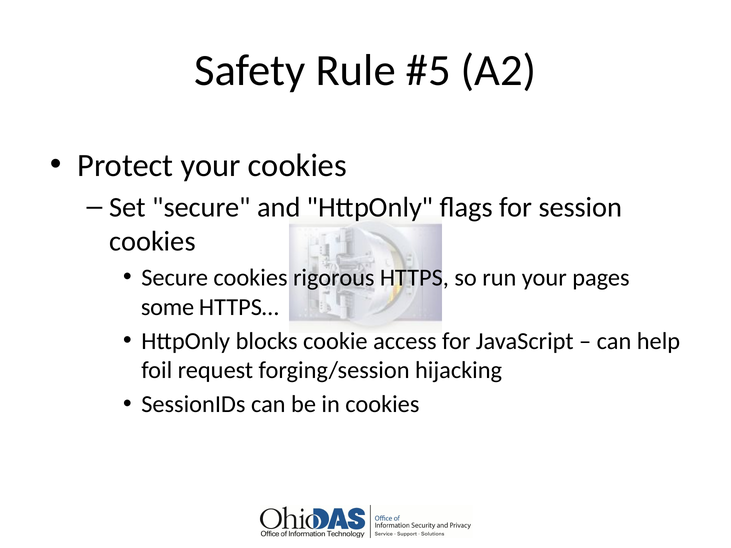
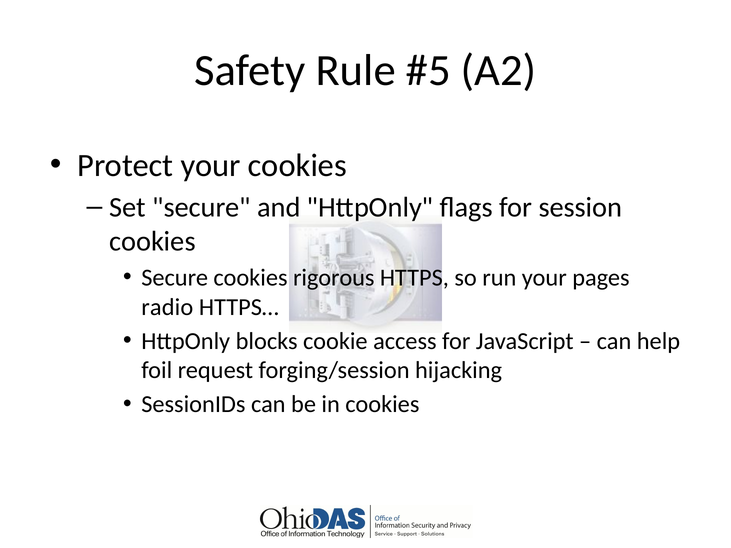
some: some -> radio (167, 307)
